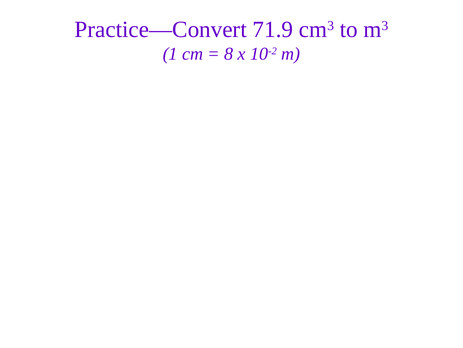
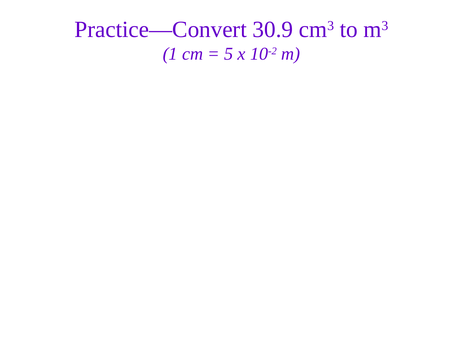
71.9: 71.9 -> 30.9 (273, 29)
8: 8 -> 5 (229, 54)
